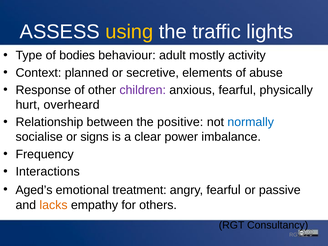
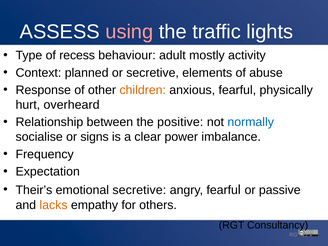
using colour: yellow -> pink (129, 32)
bodies: bodies -> recess (77, 55)
children colour: purple -> orange (143, 90)
Interactions: Interactions -> Expectation (48, 172)
Aged’s: Aged’s -> Their’s (34, 190)
emotional treatment: treatment -> secretive (139, 190)
